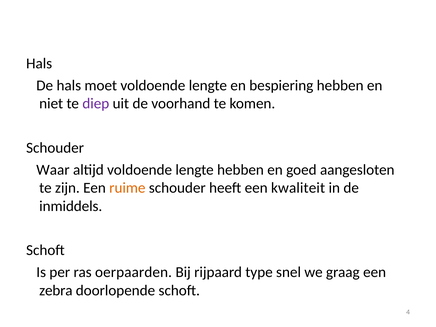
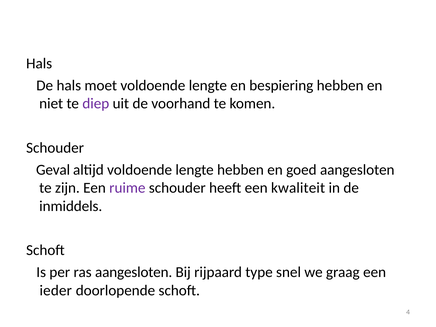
Waar: Waar -> Geval (53, 170)
ruime colour: orange -> purple (127, 188)
ras oerpaarden: oerpaarden -> aangesloten (134, 272)
zebra: zebra -> ieder (56, 290)
